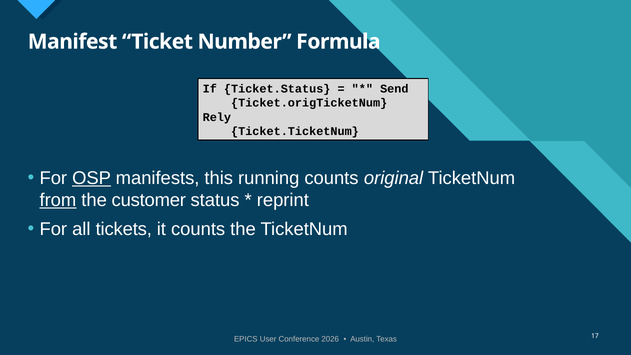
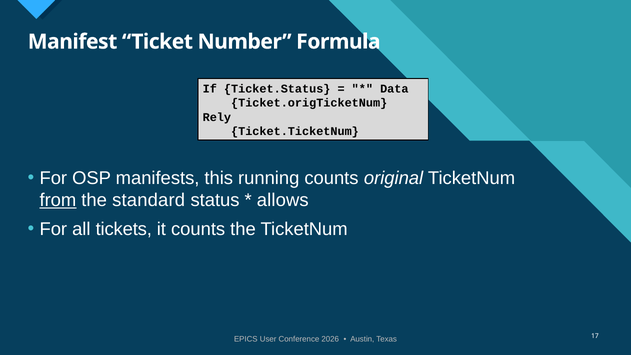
Send: Send -> Data (394, 89)
OSP underline: present -> none (92, 178)
customer: customer -> standard (149, 200)
reprint: reprint -> allows (283, 200)
